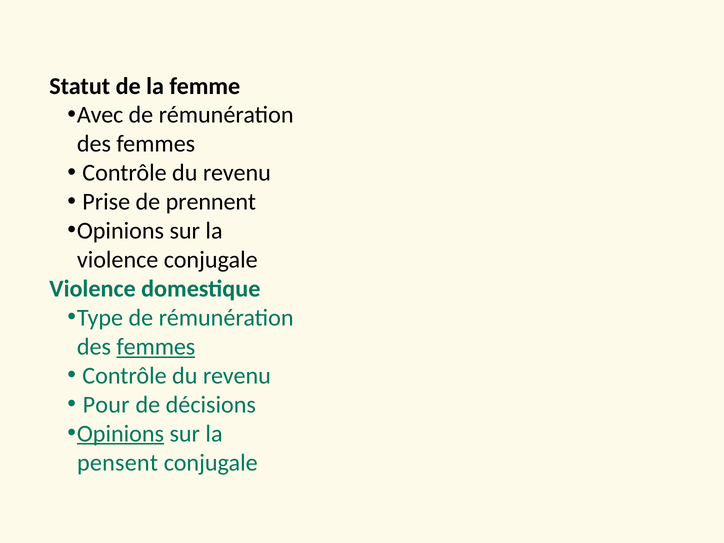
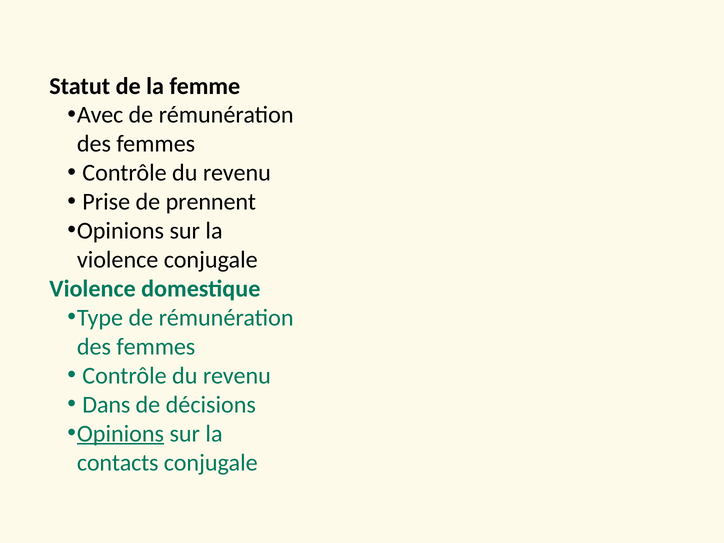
femmes underline: present -> none (156, 347)
Pour: Pour -> Dans (106, 405)
pensent: pensent -> contacts (118, 463)
